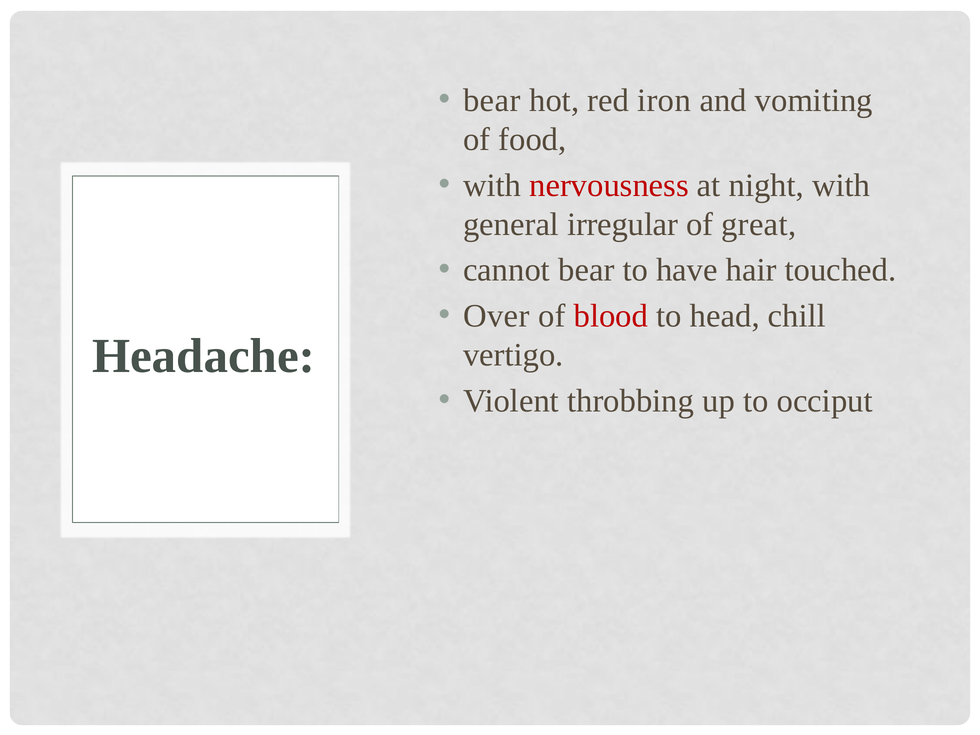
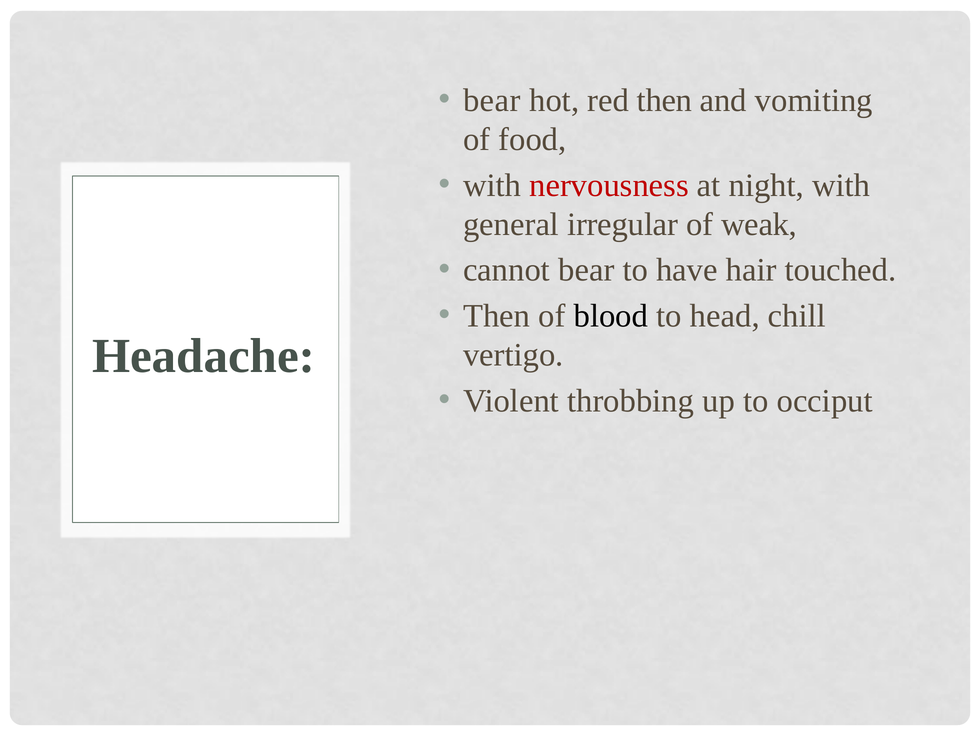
red iron: iron -> then (664, 100)
great: great -> weak (759, 224)
Over: Over -> Then (497, 316)
blood colour: red -> black (611, 316)
